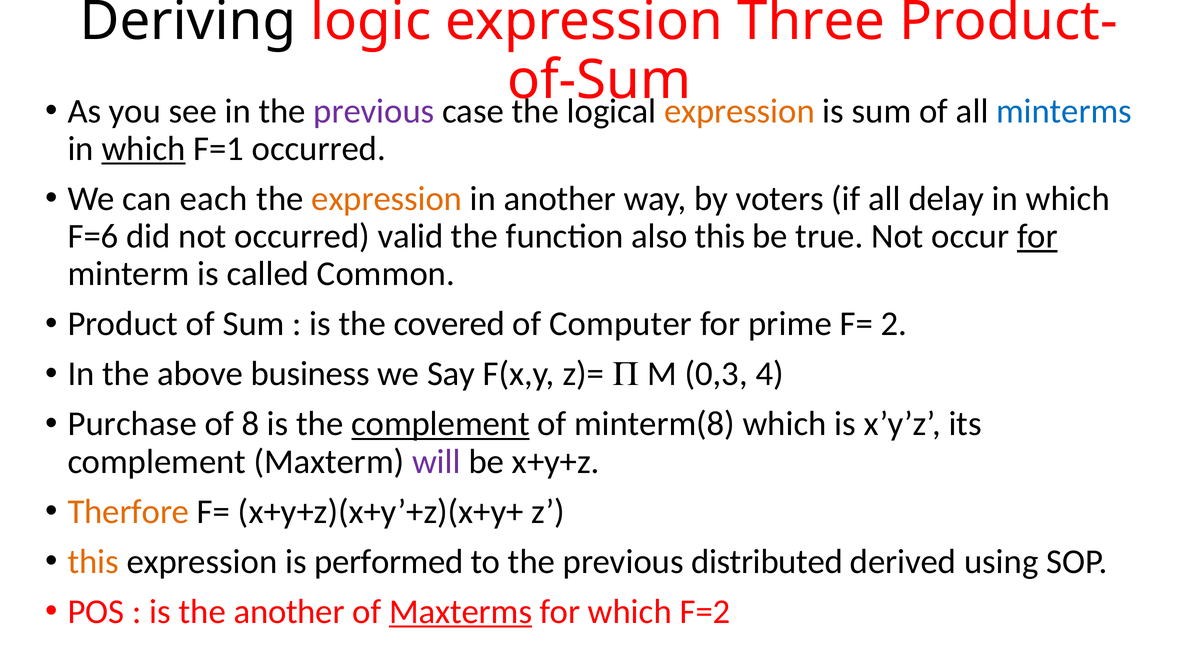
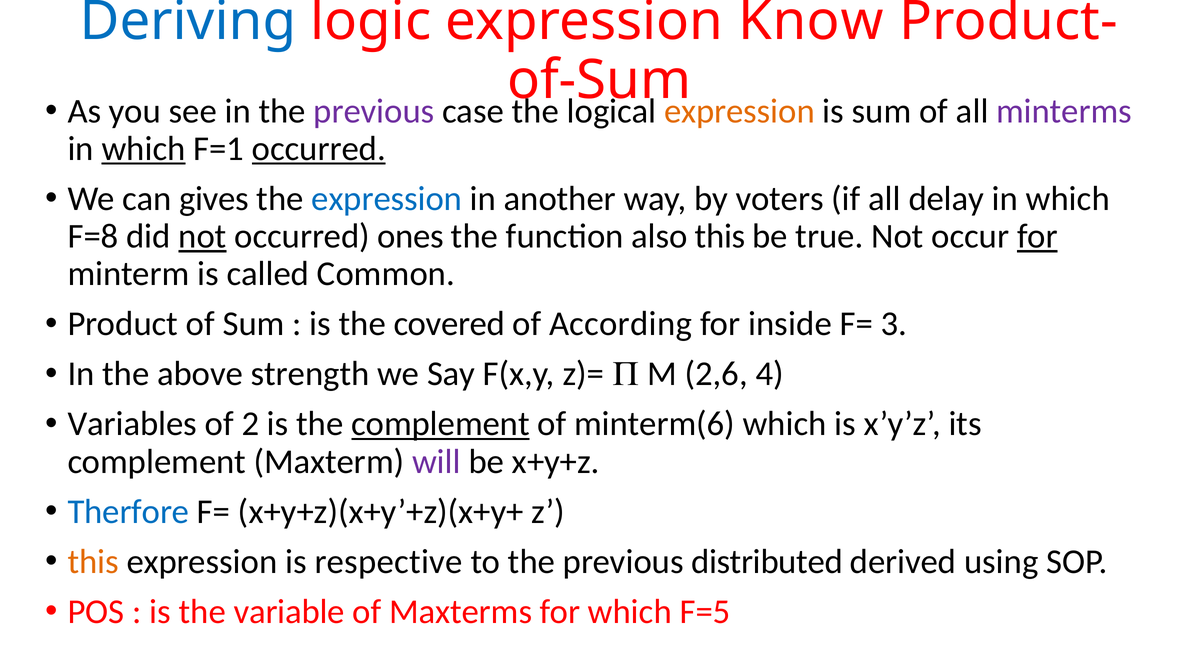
Deriving colour: black -> blue (188, 21)
Three: Three -> Know (811, 21)
minterms colour: blue -> purple (1064, 111)
occurred underline: none -> present (319, 149)
each: each -> gives (214, 199)
expression colour: orange -> blue (387, 199)
F=6: F=6 -> F=8 (93, 236)
not underline: none -> present (202, 236)
valid: valid -> ones (411, 236)
Computer: Computer -> According (620, 324)
prime: prime -> inside (790, 324)
2: 2 -> 3 (894, 324)
business: business -> strength (310, 374)
0,3: 0,3 -> 2,6 (716, 374)
Purchase: Purchase -> Variables (132, 424)
8: 8 -> 2 (250, 424)
minterm(8: minterm(8 -> minterm(6 (655, 424)
Therfore colour: orange -> blue (128, 511)
performed: performed -> respective (389, 561)
the another: another -> variable (289, 611)
Maxterms underline: present -> none (461, 611)
F=2: F=2 -> F=5 (705, 611)
